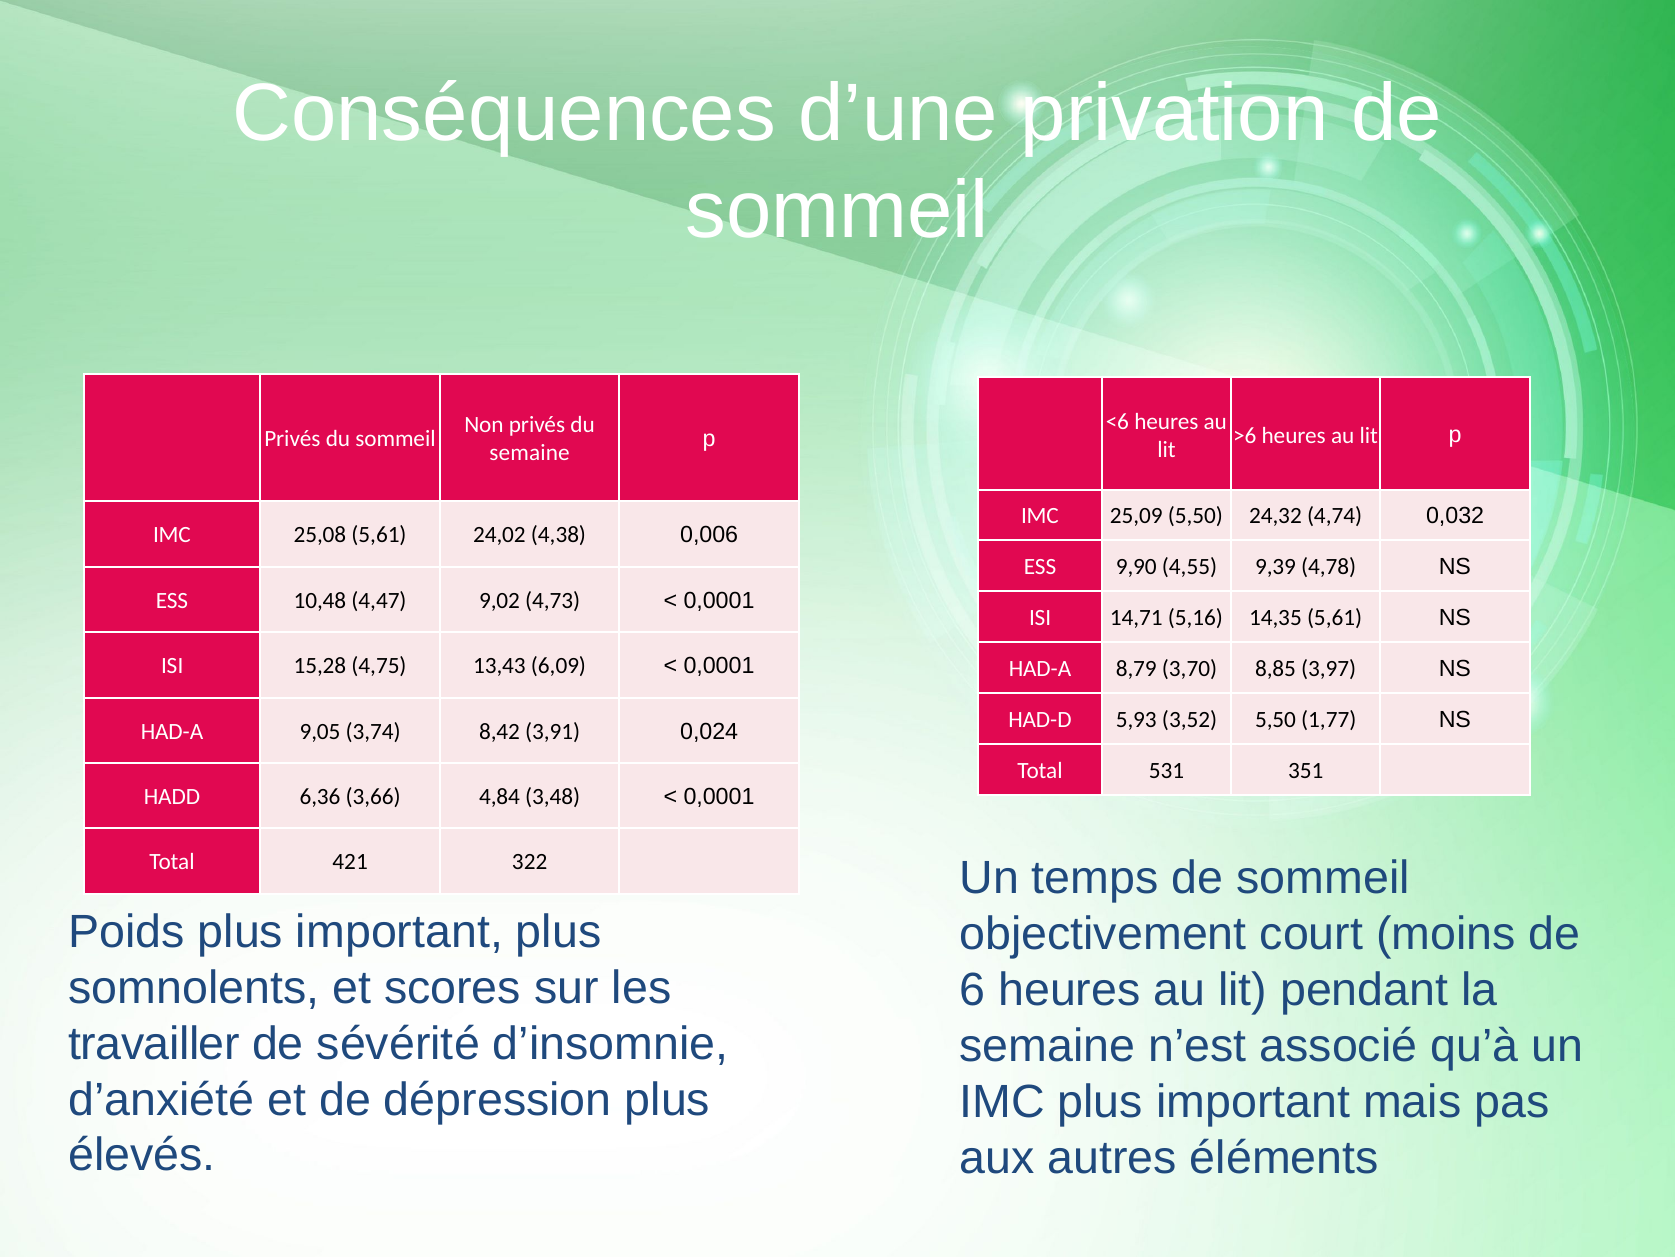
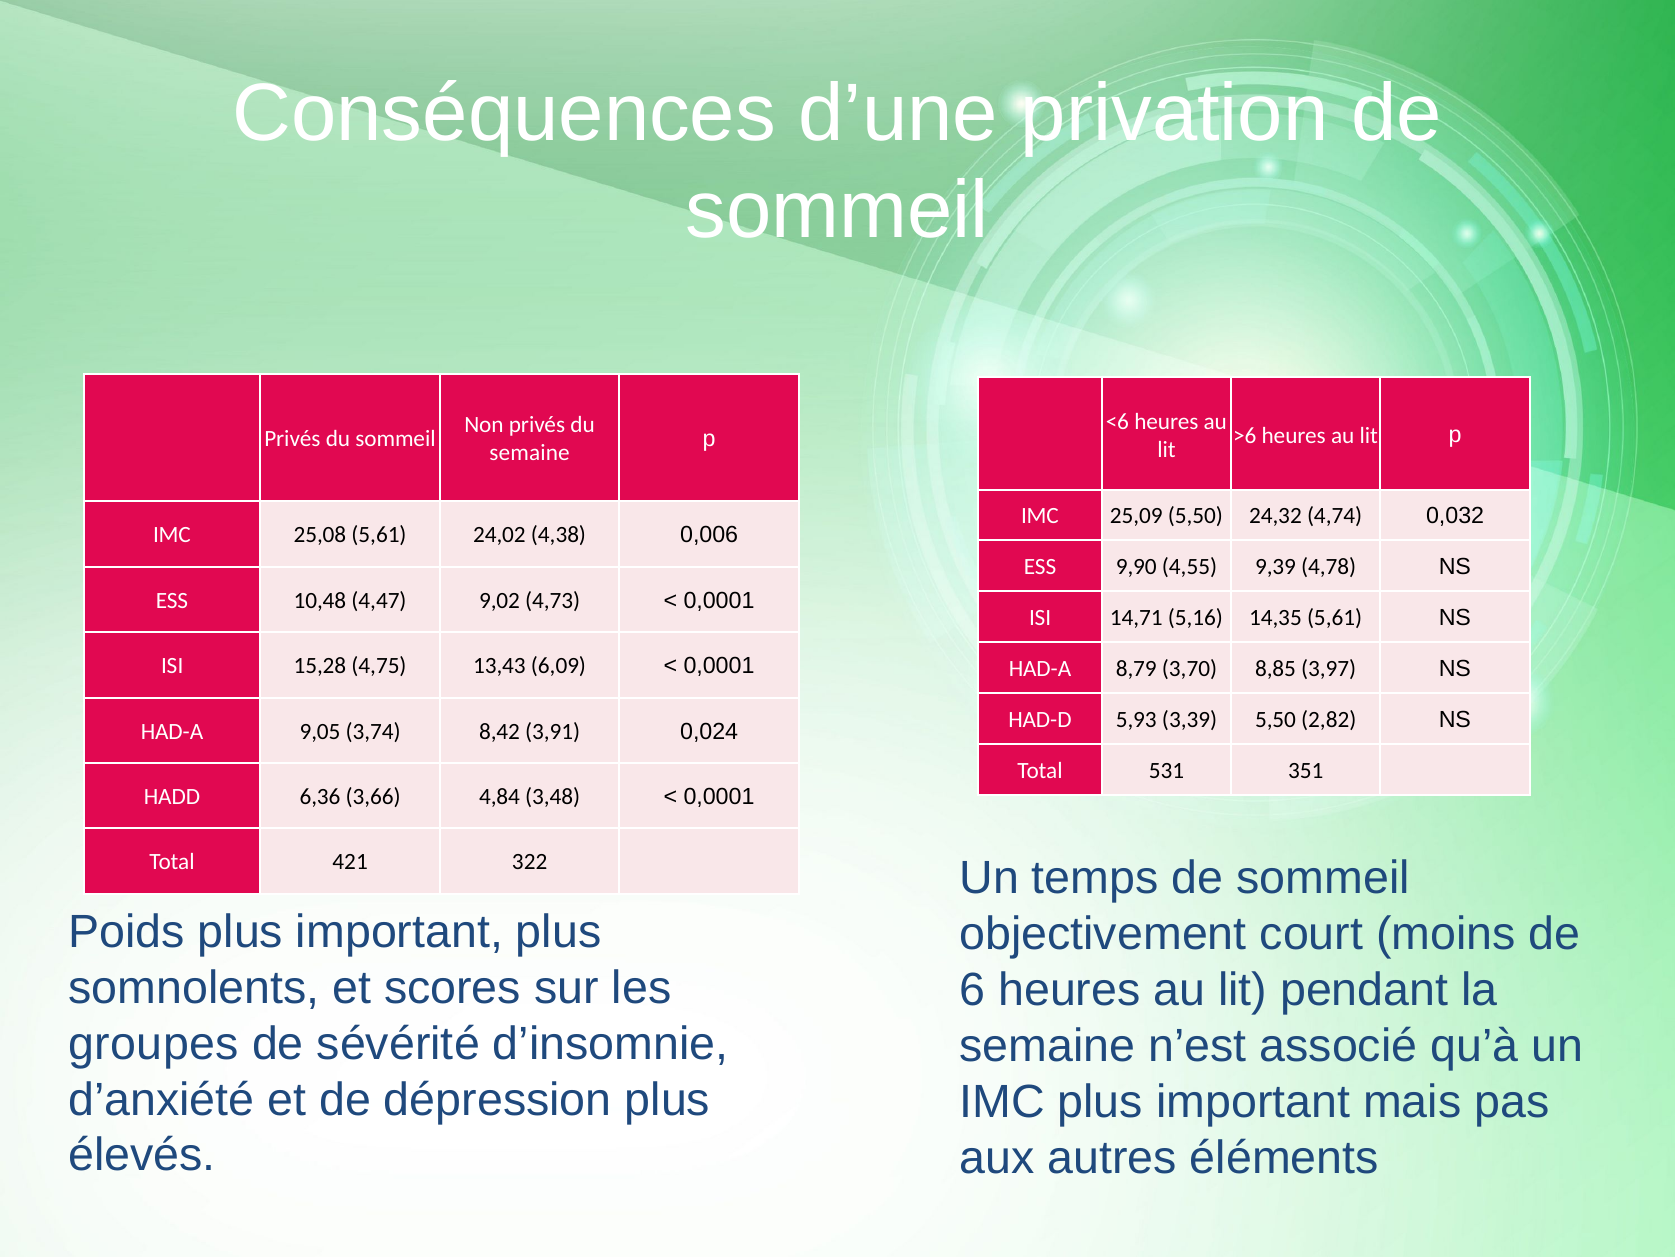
3,52: 3,52 -> 3,39 (1190, 719)
1,77: 1,77 -> 2,82 (1329, 719)
travailler: travailler -> groupes (154, 1043)
